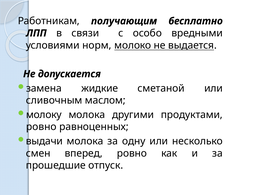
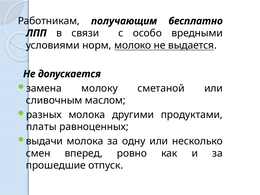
жидкие: жидкие -> молоку (100, 88)
молоку: молоку -> разных (44, 115)
ровно: ровно -> платы (41, 127)
